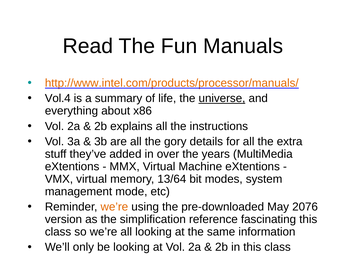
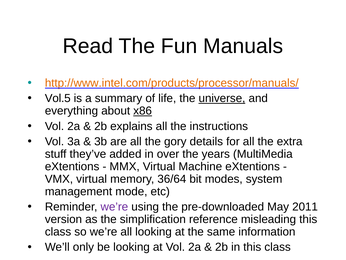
Vol.4: Vol.4 -> Vol.5 (58, 98)
x86 underline: none -> present (143, 111)
13/64: 13/64 -> 36/64 (172, 179)
we’re colour: orange -> purple (114, 206)
2076: 2076 -> 2011 (305, 206)
fascinating: fascinating -> misleading (269, 219)
